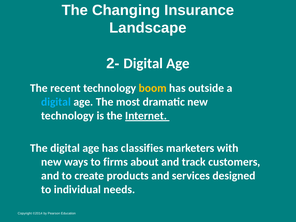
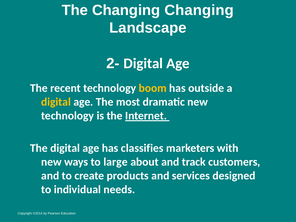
Changing Insurance: Insurance -> Changing (199, 10)
digital colour: light blue -> yellow (56, 102)
firms: firms -> large (116, 162)
